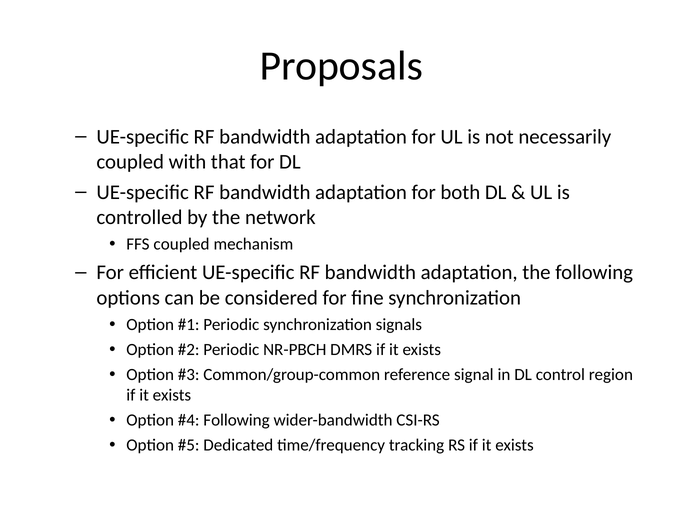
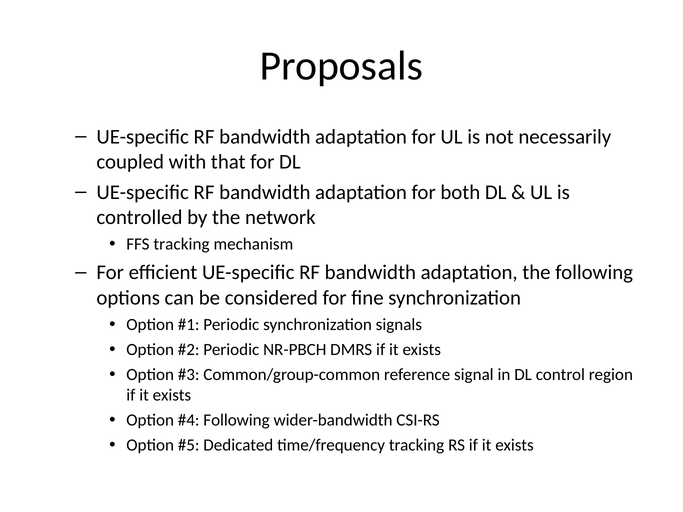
FFS coupled: coupled -> tracking (182, 244)
